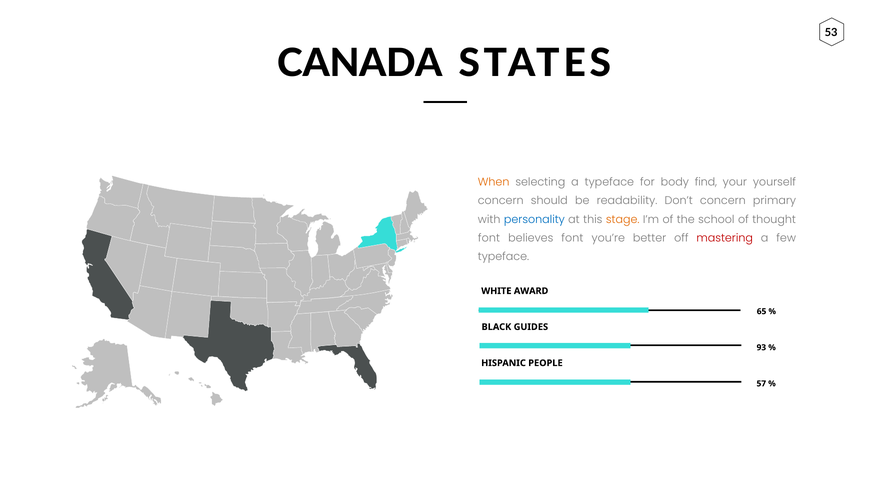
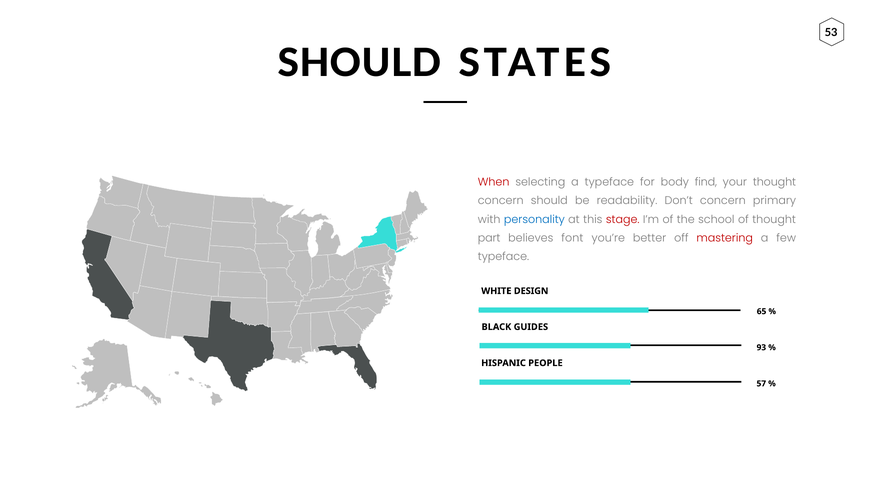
CANADA: CANADA -> SHOULD (360, 64)
When colour: orange -> red (494, 182)
your yourself: yourself -> thought (774, 182)
stage colour: orange -> red (623, 220)
font: font -> part (489, 238)
AWARD: AWARD -> DESIGN (531, 291)
